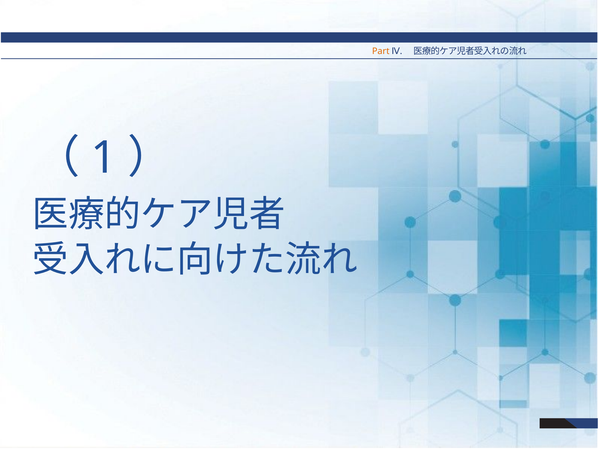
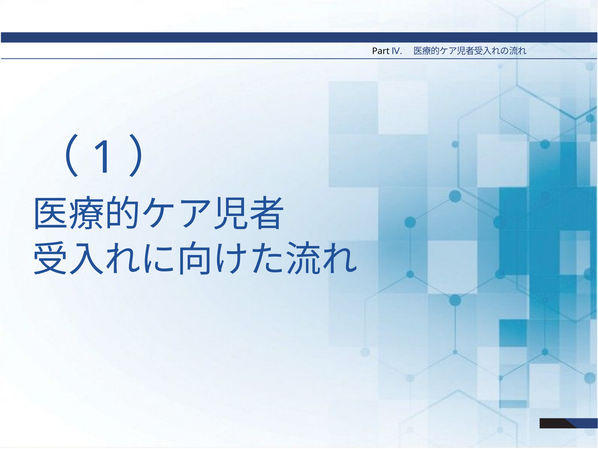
Part colour: orange -> black (381, 51)
